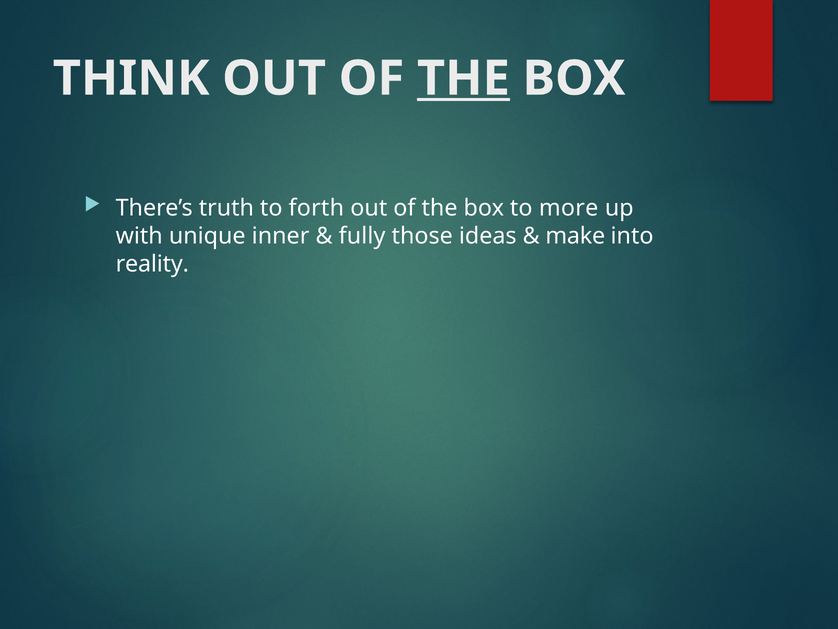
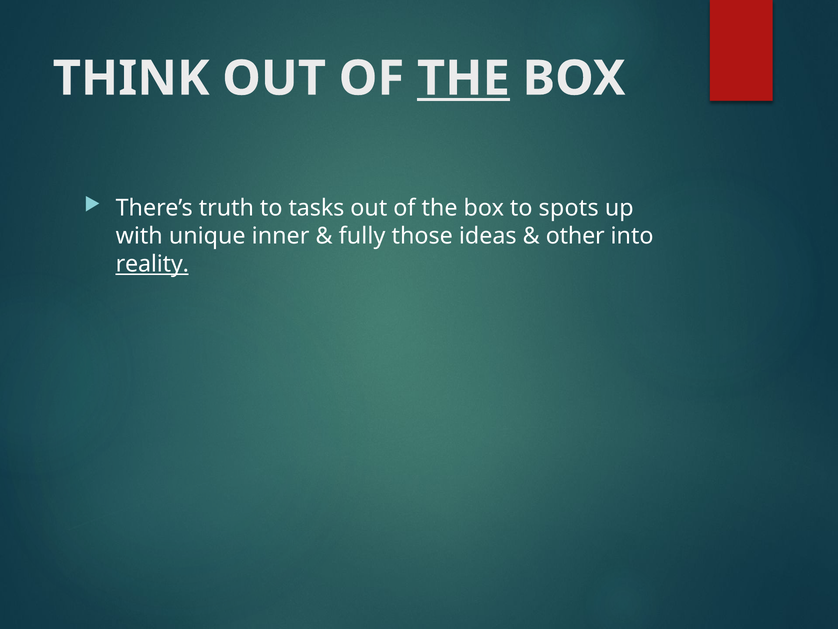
forth: forth -> tasks (316, 208)
more: more -> spots (569, 208)
make: make -> other (575, 236)
reality underline: none -> present (152, 264)
